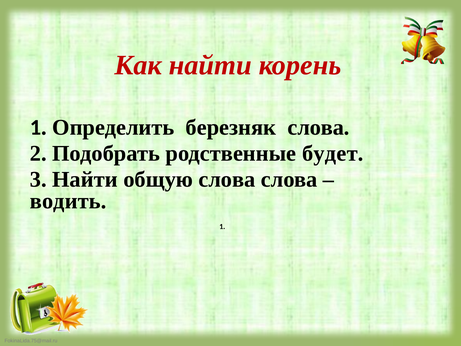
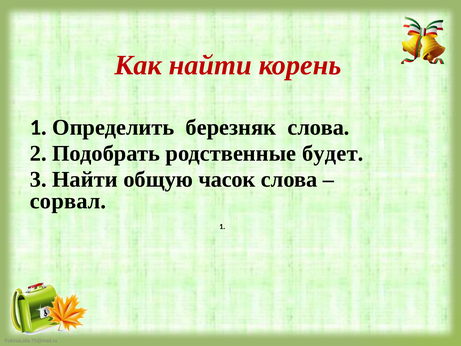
общую слова: слова -> часок (227, 179)
водить: водить -> сорвал (68, 201)
